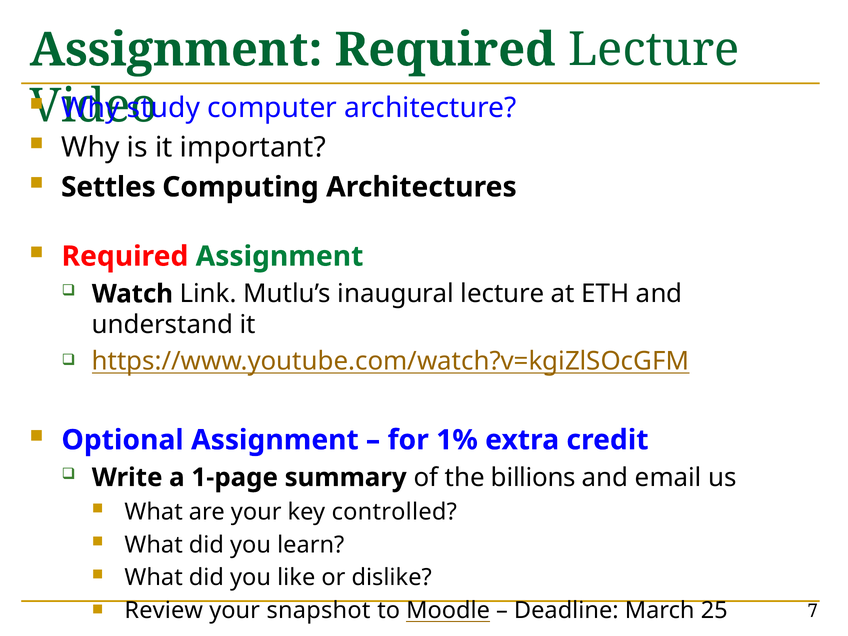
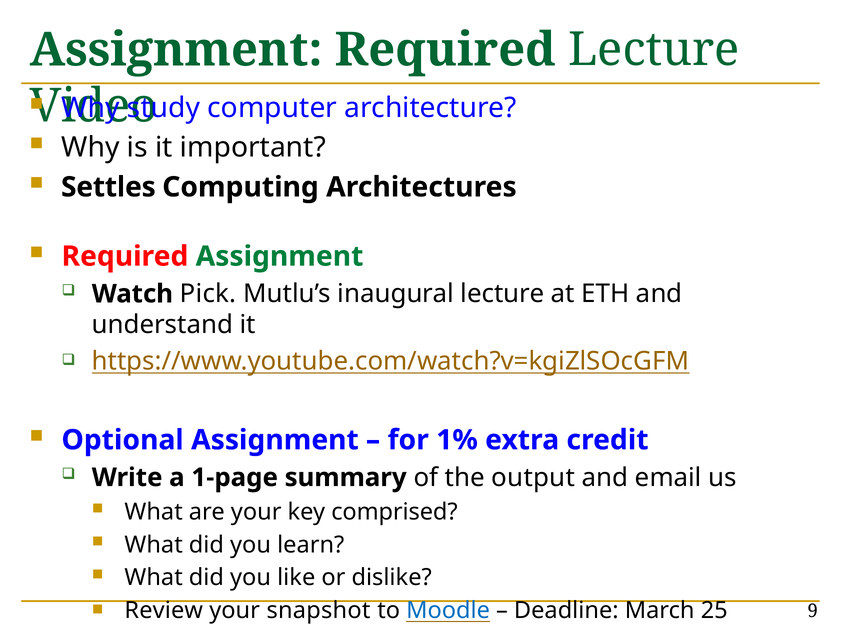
Link: Link -> Pick (208, 294)
billions: billions -> output (533, 478)
controlled: controlled -> comprised (394, 512)
Moodle colour: black -> blue (448, 611)
7: 7 -> 9 (813, 611)
